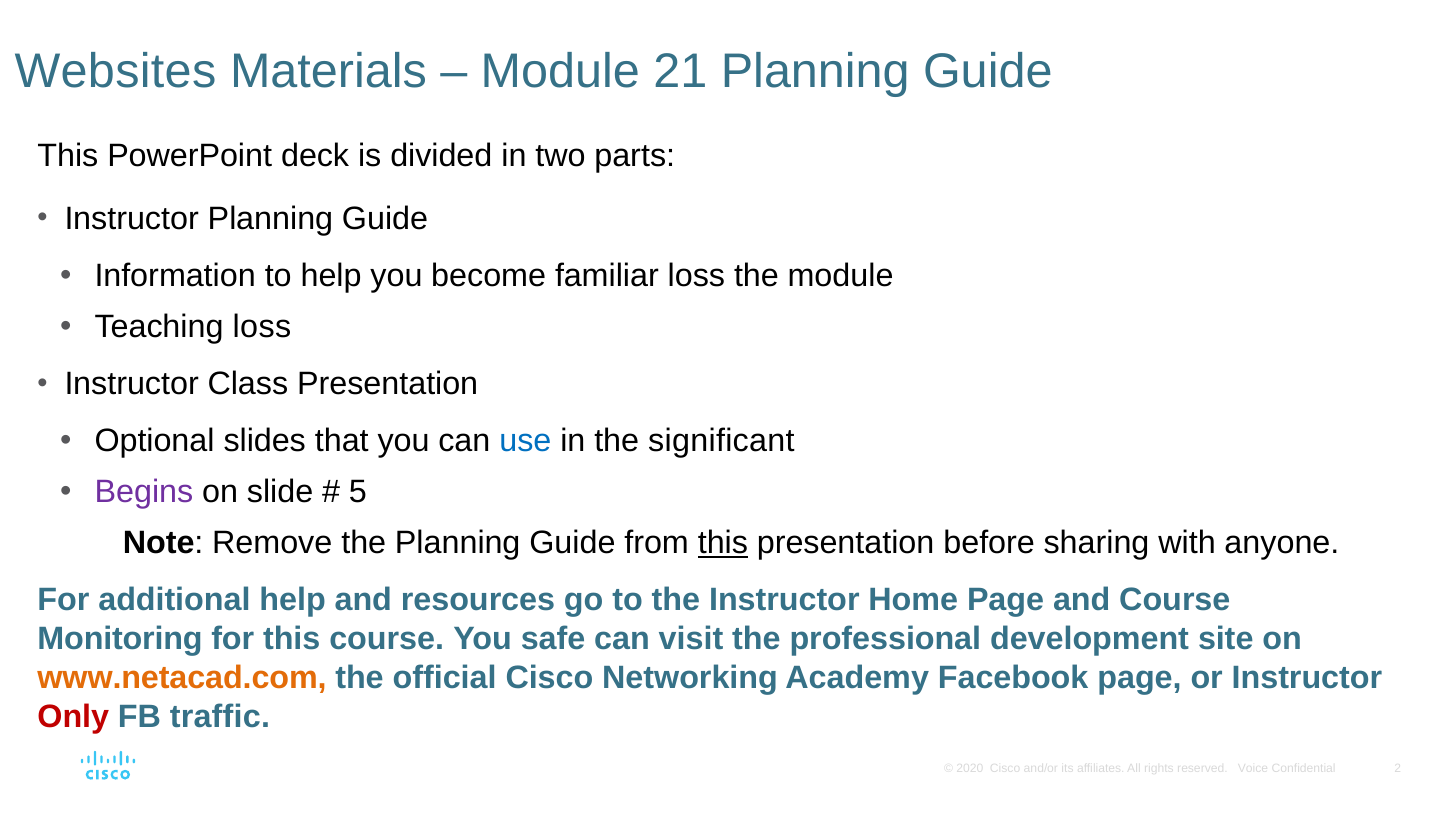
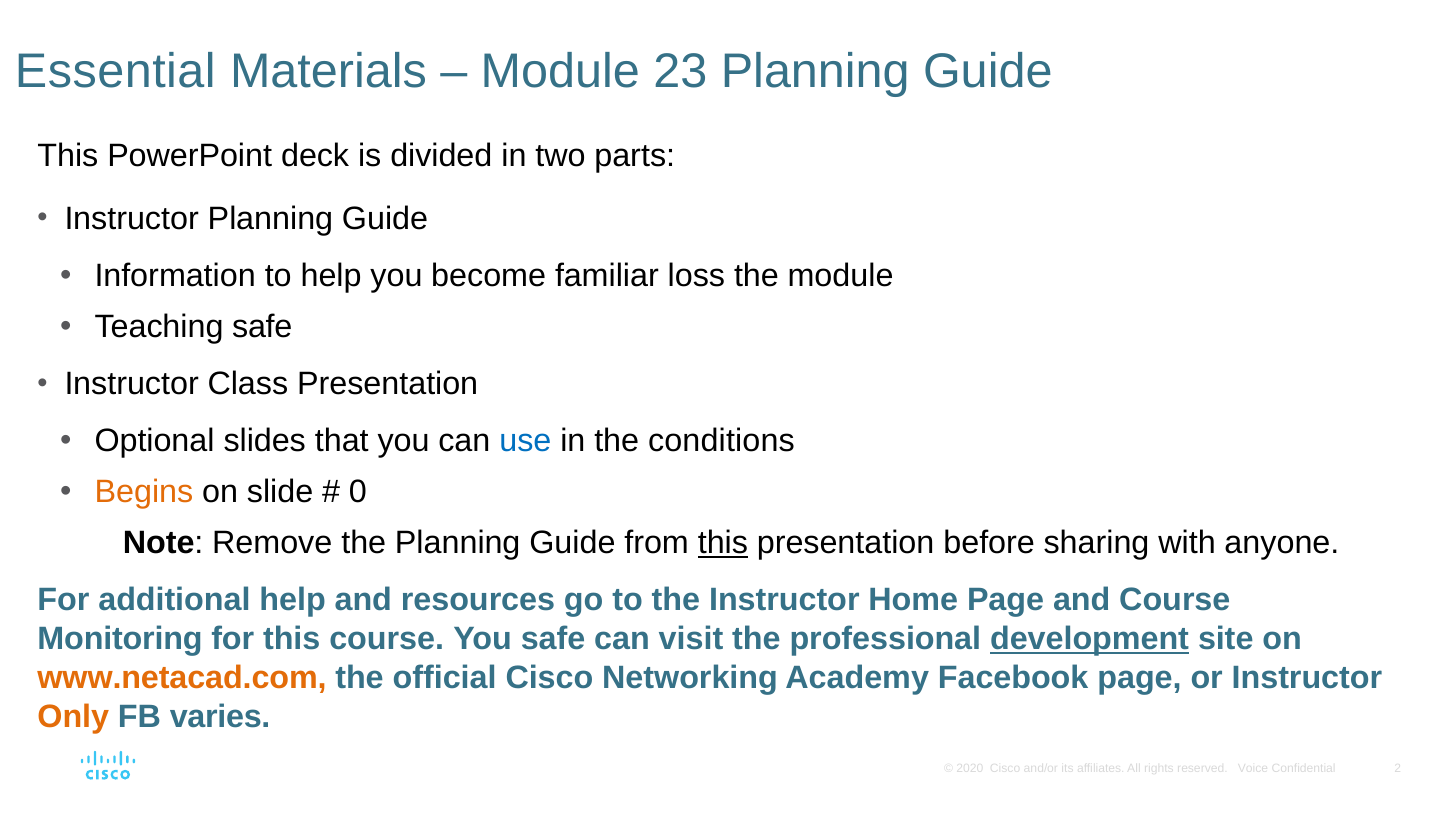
Websites: Websites -> Essential (115, 72)
21: 21 -> 23 (680, 72)
Teaching loss: loss -> safe (262, 327)
significant: significant -> conditions (721, 441)
Begins colour: purple -> orange (144, 492)
5: 5 -> 0 (358, 492)
development underline: none -> present (1090, 639)
Only colour: red -> orange (73, 717)
traffic: traffic -> varies (220, 717)
